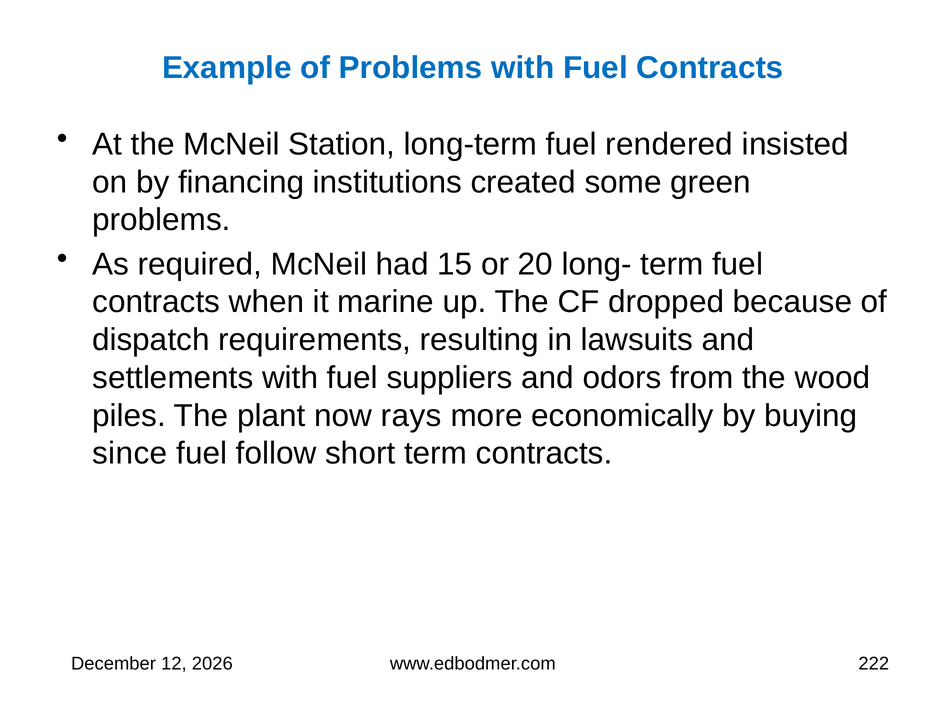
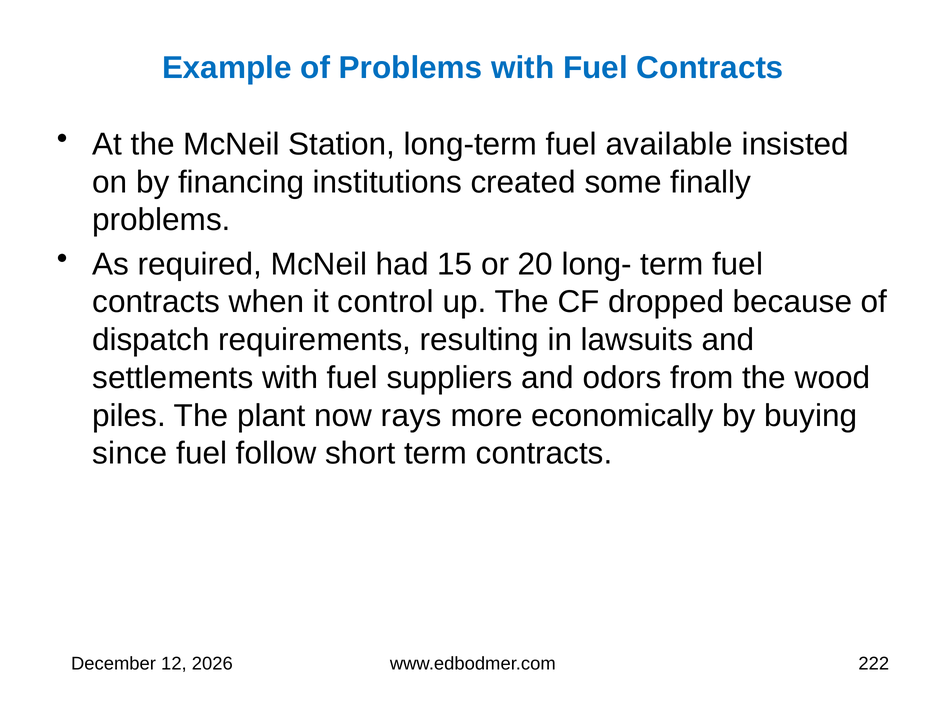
rendered: rendered -> available (669, 144)
green: green -> finally (711, 182)
marine: marine -> control (386, 302)
